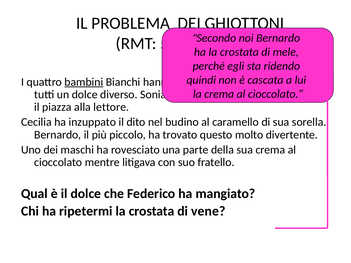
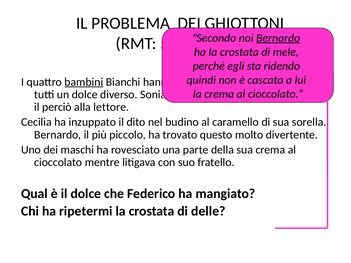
Bernardo underline: none -> present (278, 38)
piazza: piazza -> perciò (57, 107)
vene: vene -> delle (208, 211)
